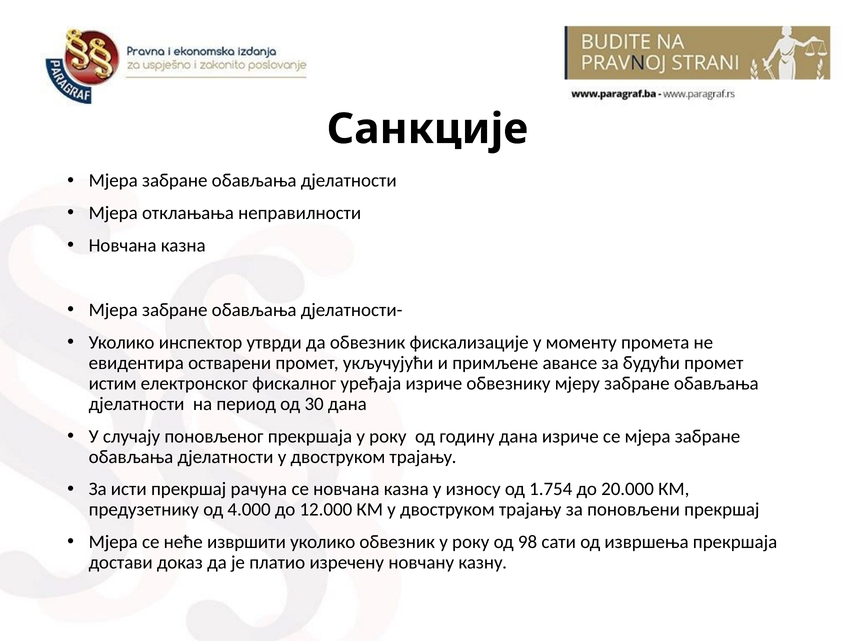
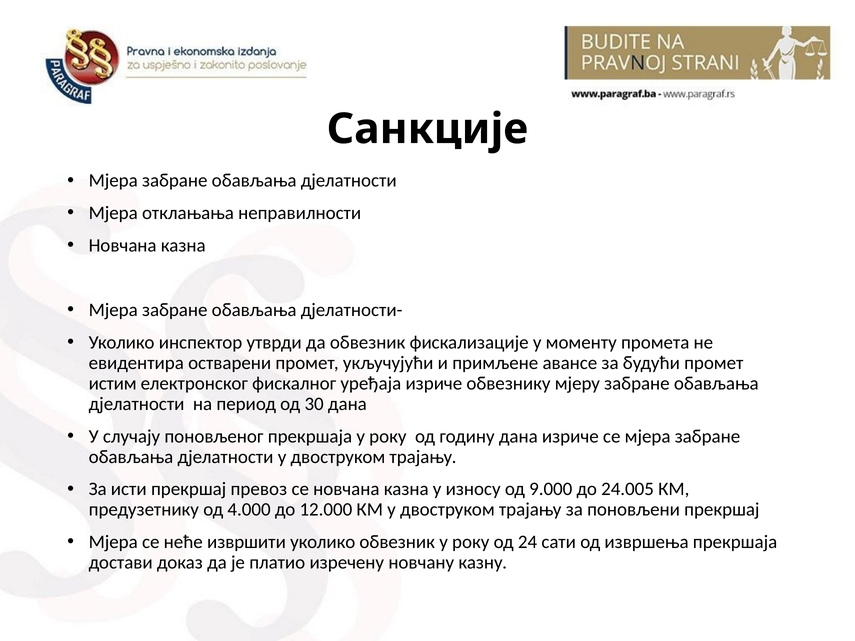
рачуна: рачуна -> превоз (259, 489)
1.754: 1.754 -> 9.000 (551, 489)
20.000: 20.000 -> 24.005 (628, 489)
98: 98 -> 24 (528, 542)
